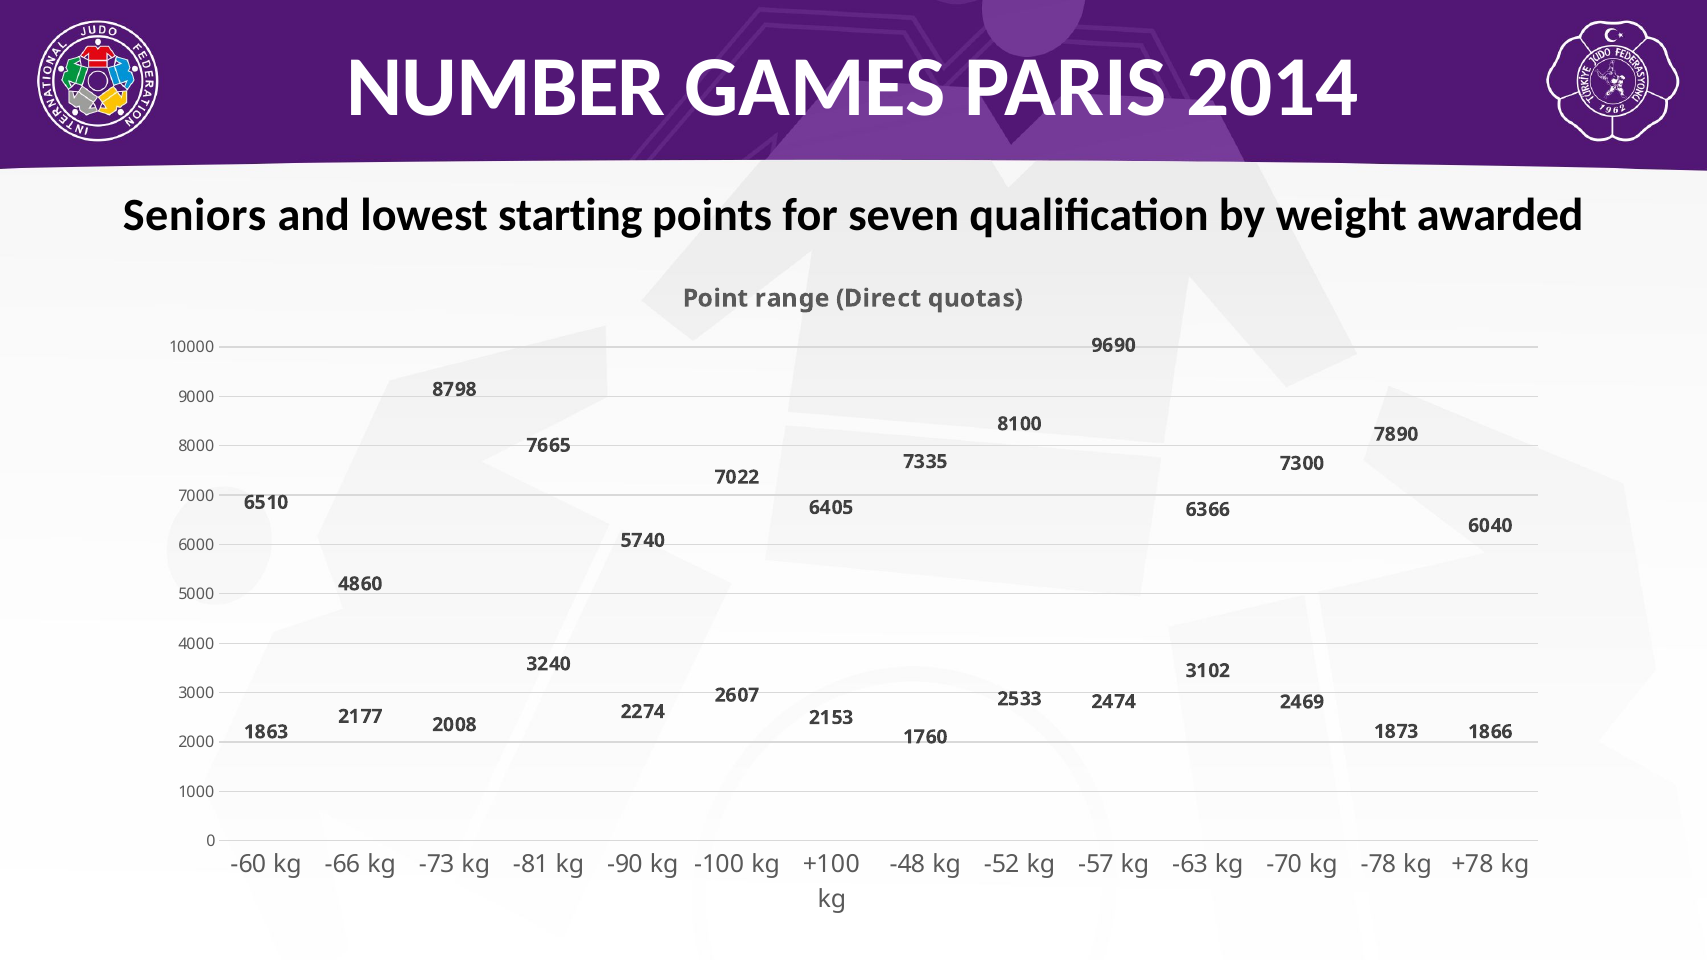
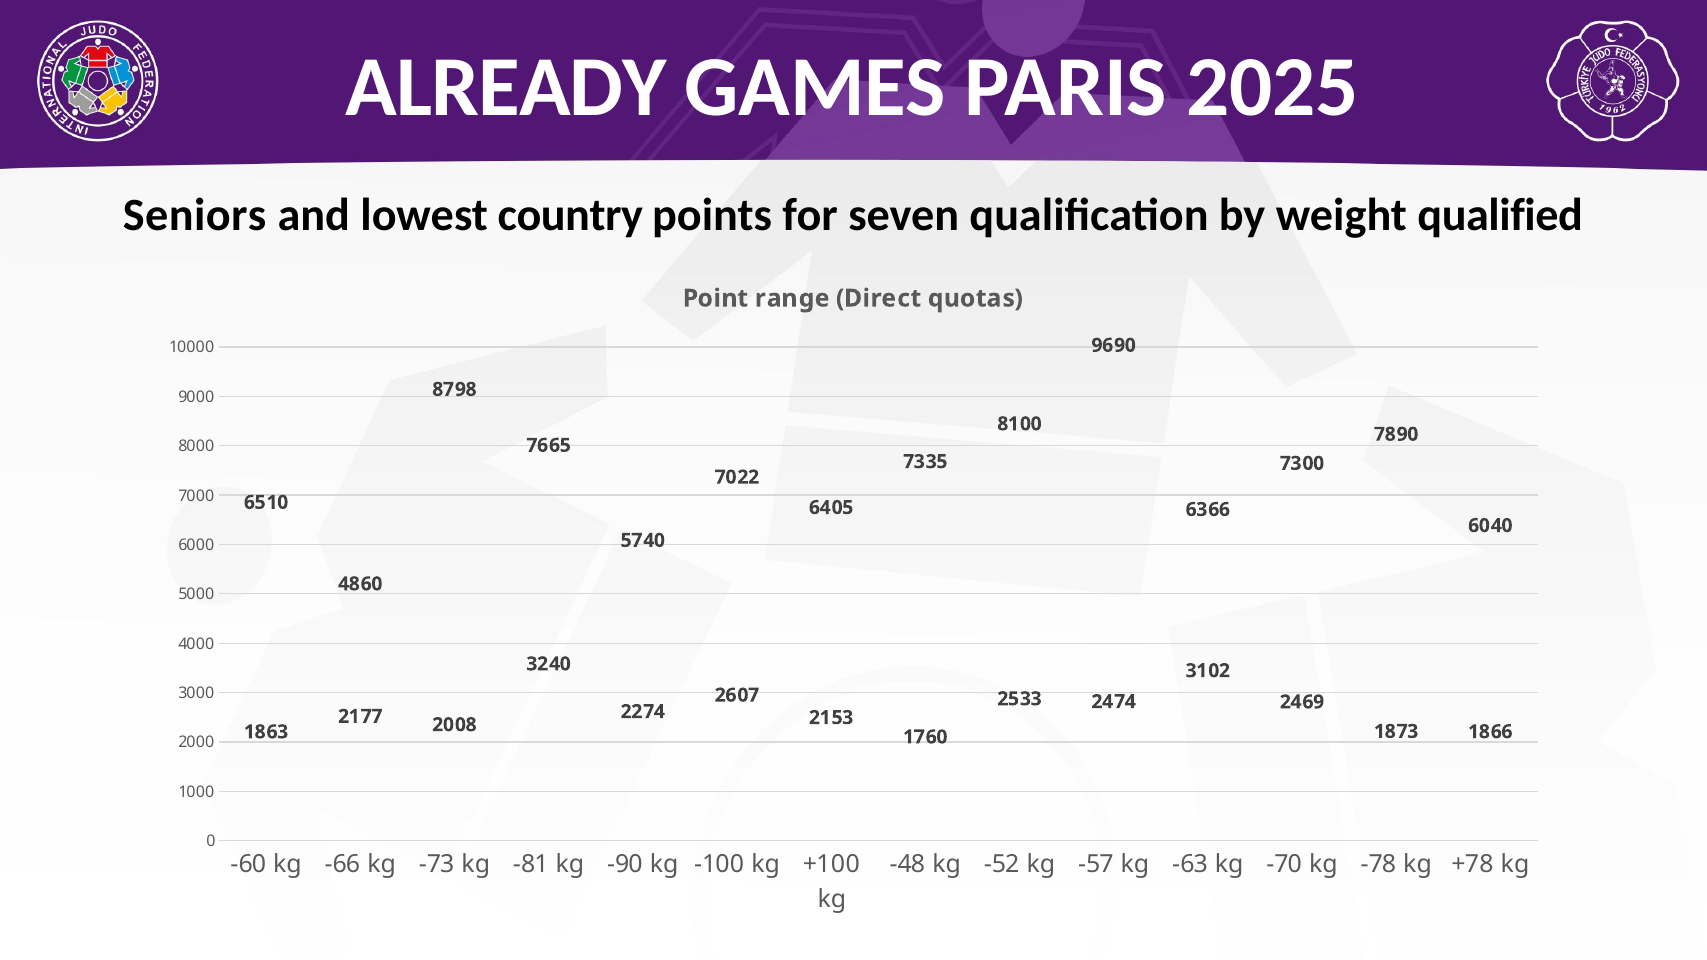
NUMBER: NUMBER -> ALREADY (506, 87)
2014: 2014 -> 2025 (1273, 87)
starting: starting -> country (570, 215)
awarded: awarded -> qualified (1500, 215)
